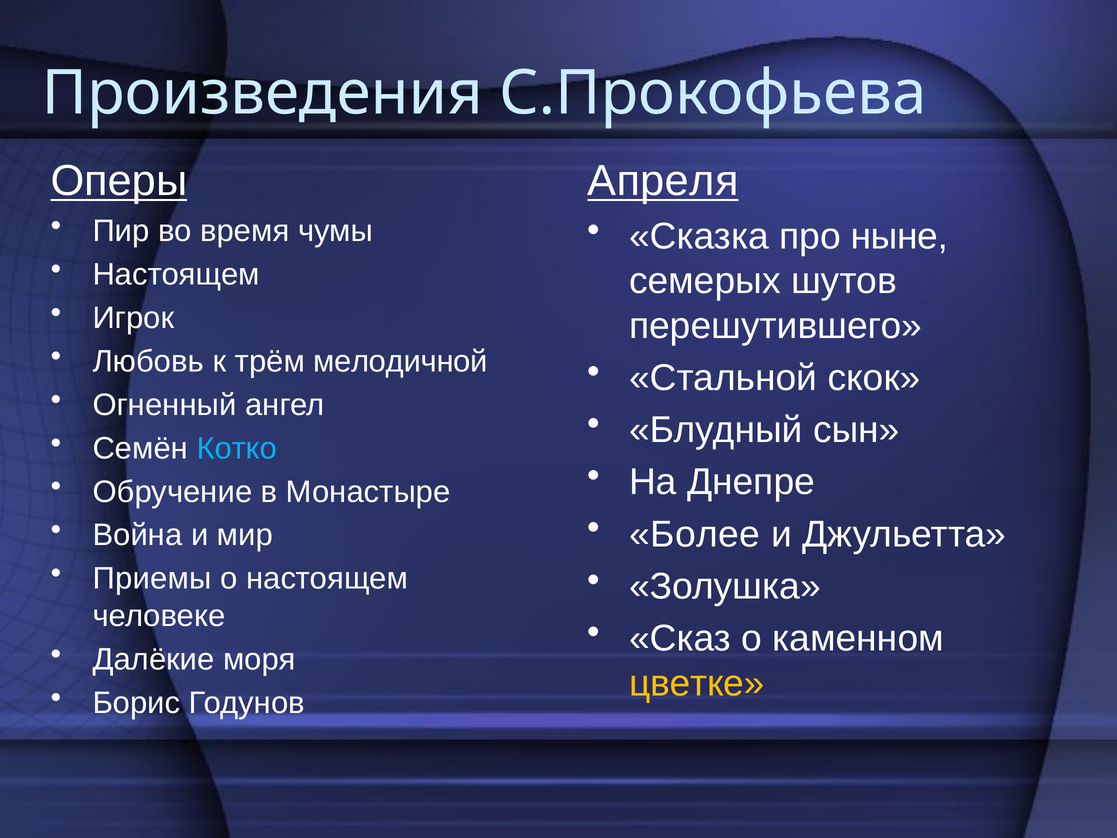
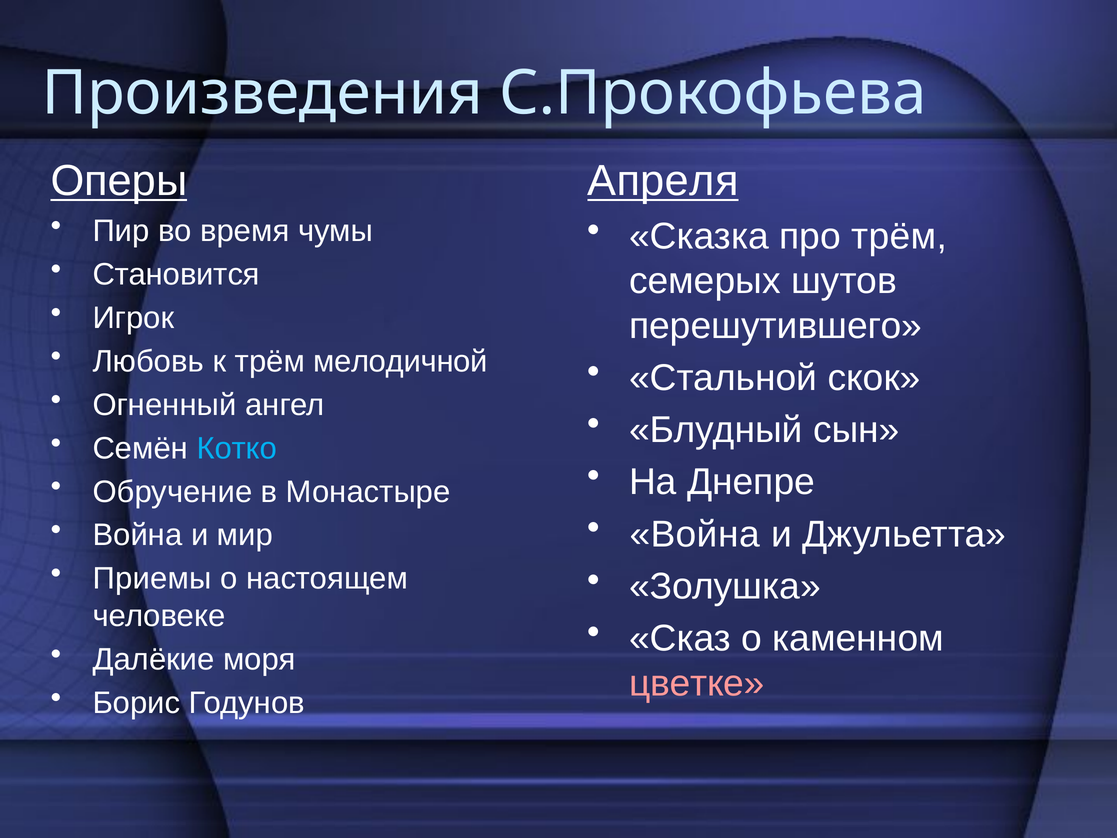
про ныне: ныне -> трём (899, 236)
Настоящем: Настоящем -> Становится (176, 274)
Более: Более -> Война (695, 534)
цветке colour: yellow -> pink (697, 683)
